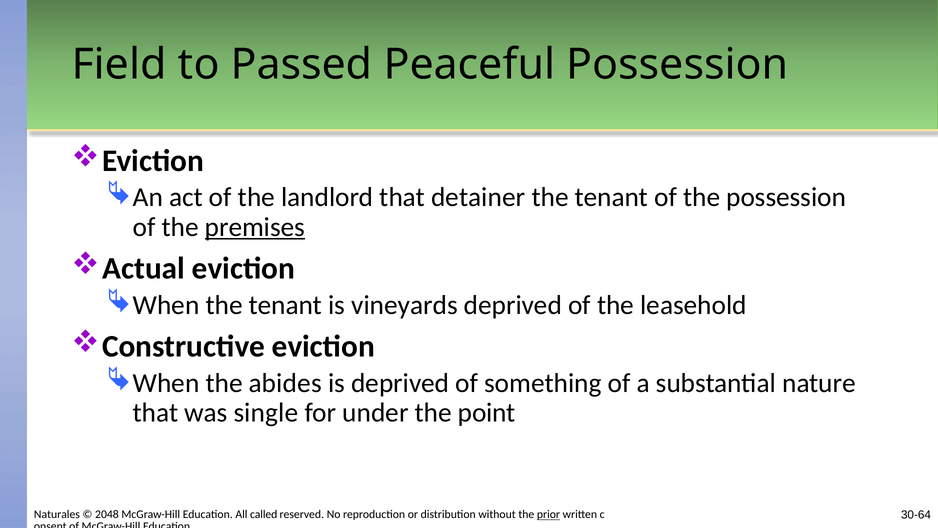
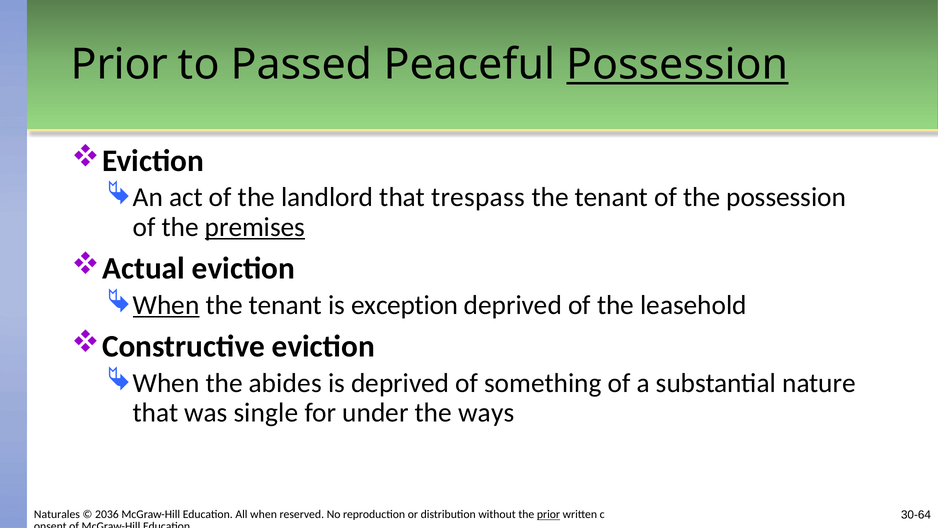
Field: Field -> Prior (119, 65)
Possession underline: none -> present (677, 65)
detainer: detainer -> trespass (478, 197)
When underline: none -> present (166, 305)
vineyards: vineyards -> exception (405, 305)
point: point -> ways (486, 412)
2048: 2048 -> 2036 (107, 514)
All called: called -> when (264, 514)
